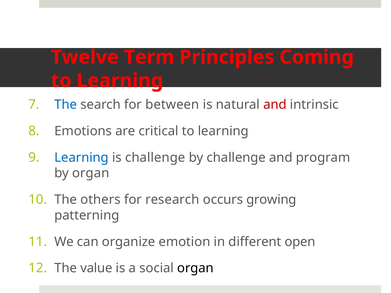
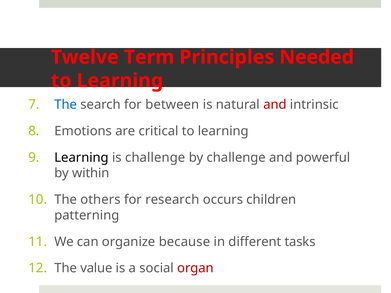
Coming: Coming -> Needed (317, 57)
Learning colour: blue -> black (82, 158)
program: program -> powerful (323, 158)
by organ: organ -> within (91, 173)
growing: growing -> children (271, 200)
emotion: emotion -> because (184, 242)
open: open -> tasks (300, 242)
organ colour: black -> red (195, 268)
